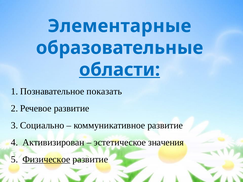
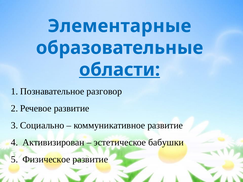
показать: показать -> разговор (104, 91)
значения: значения -> бабушки (166, 143)
Физическое underline: present -> none (46, 160)
